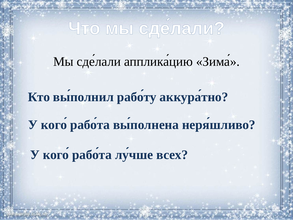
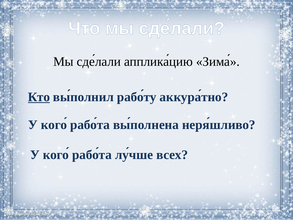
Кто underline: none -> present (39, 97)
